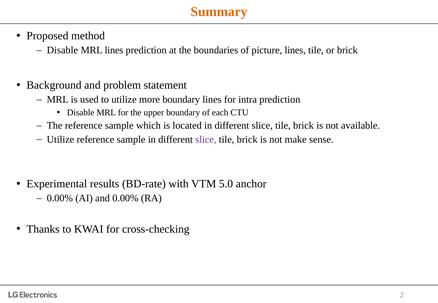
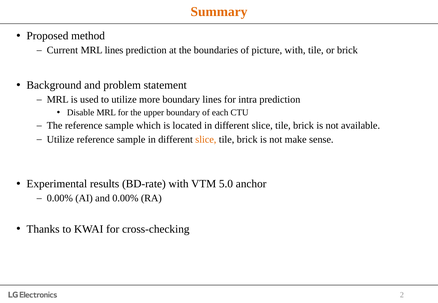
Disable: Disable -> Current (62, 50)
picture lines: lines -> with (295, 50)
slice colour: purple -> orange (206, 139)
